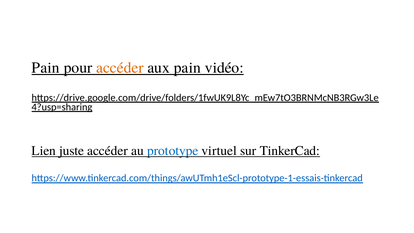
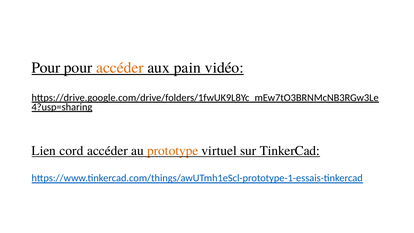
Pain: Pain -> Pour (46, 68)
juste: juste -> cord (72, 151)
prototype colour: blue -> orange (173, 151)
